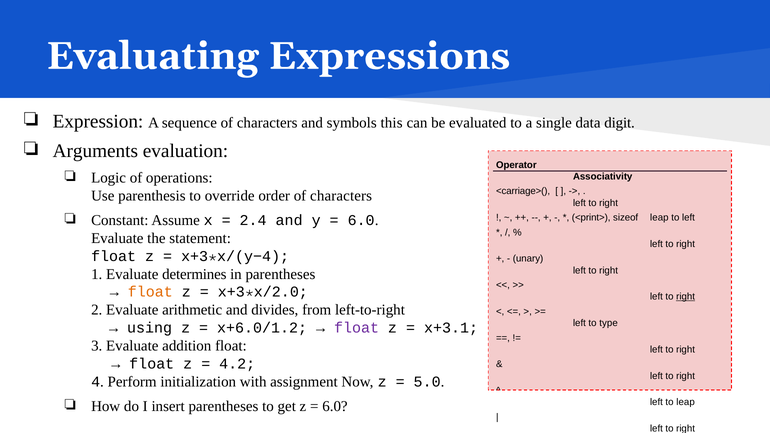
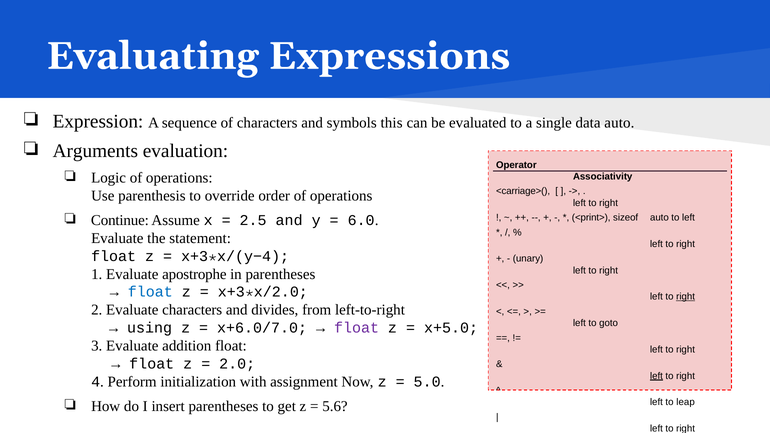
data digit: digit -> auto (619, 123)
order of characters: characters -> operations (341, 196)
Constant: Constant -> Continue (120, 220)
2.4: 2.4 -> 2.5 (253, 220)
sizeof leap: leap -> auto (659, 218)
determines: determines -> apostrophe (194, 274)
float colour: orange -> blue (150, 292)
Evaluate arithmetic: arithmetic -> characters (192, 310)
type: type -> goto (609, 323)
x+6.0/1.2: x+6.0/1.2 -> x+6.0/7.0 (262, 328)
x+3.1: x+3.1 -> x+5.0 (451, 328)
4.2: 4.2 -> 2.0 (237, 364)
left underline: none -> present (656, 376)
6.0: 6.0 -> 5.6 (335, 406)
